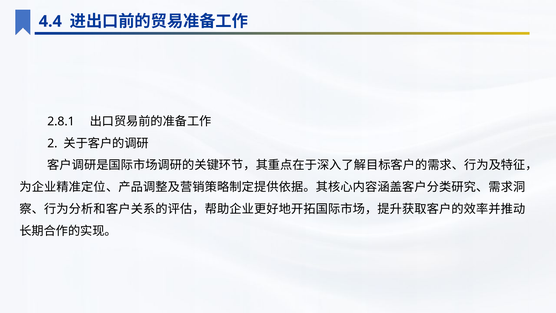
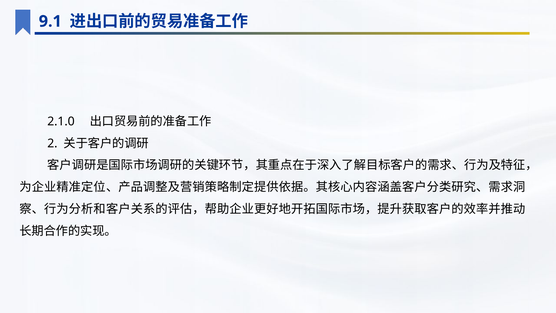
4.4: 4.4 -> 9.1 (50, 21)
2.8.1: 2.8.1 -> 2.1.0 (61, 121)
